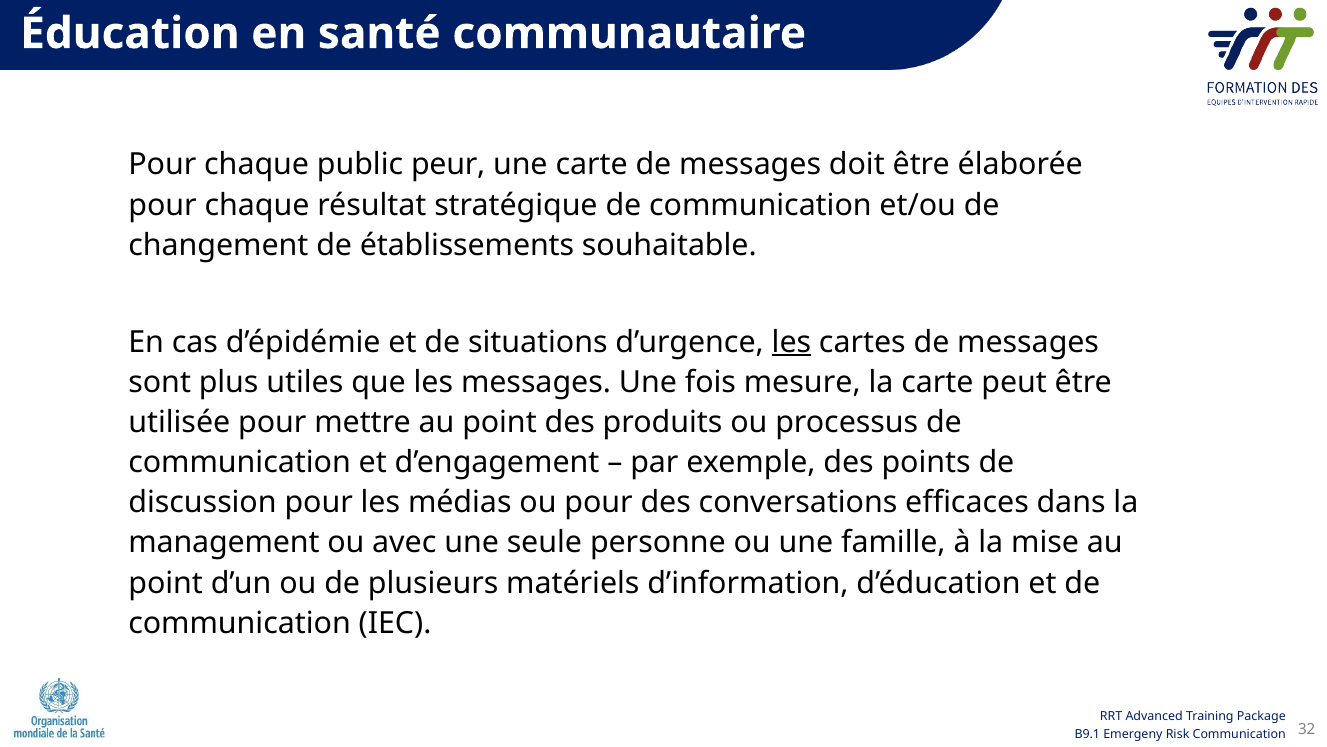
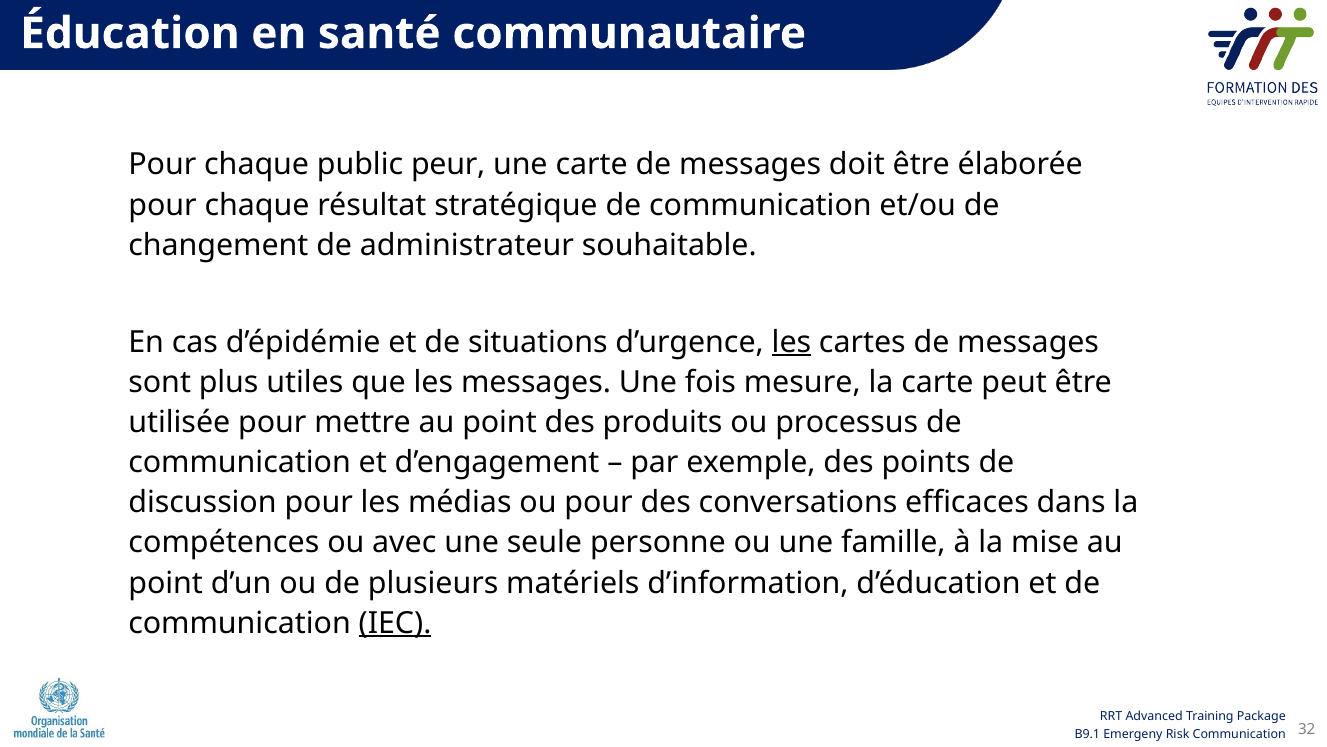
établissements: établissements -> administrateur (467, 245)
management: management -> compétences (224, 542)
IEC underline: none -> present (395, 623)
